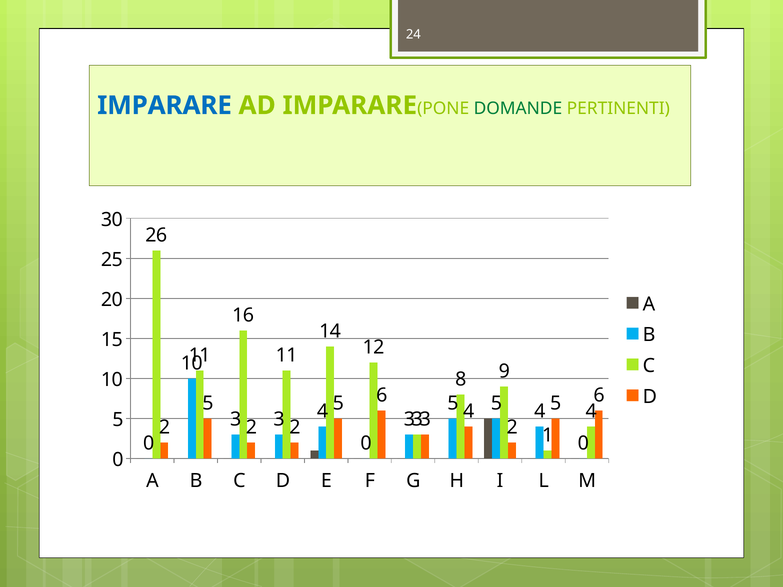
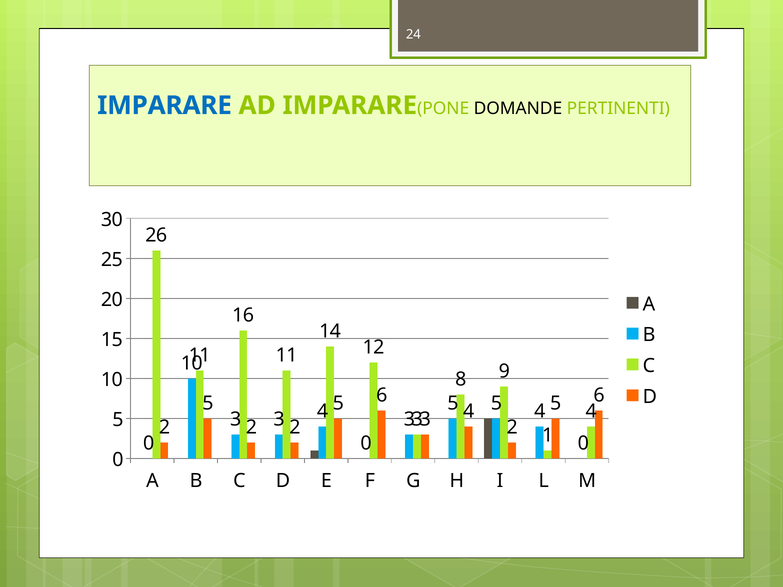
DOMANDE colour: green -> black (518, 108)
